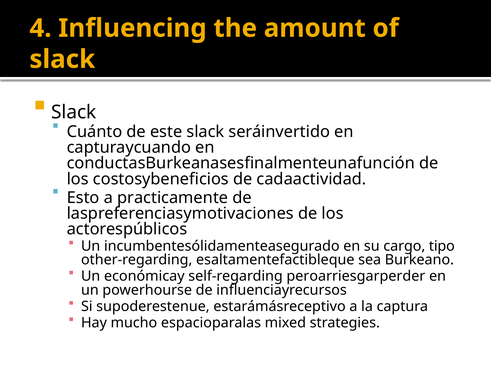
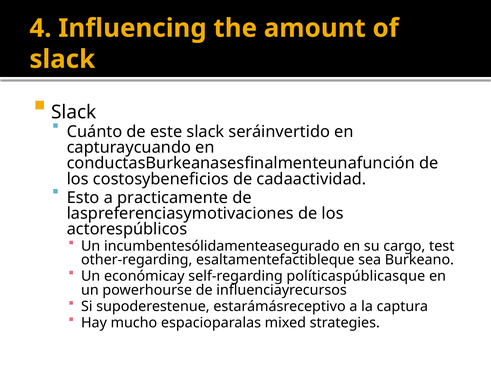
tipo: tipo -> test (442, 246)
peroarriesgarperder: peroarriesgarperder -> políticaspúblicasque (356, 276)
